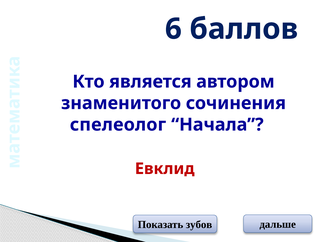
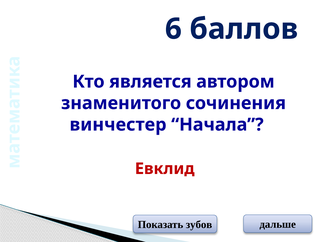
спелеолог: спелеолог -> винчестер (118, 124)
